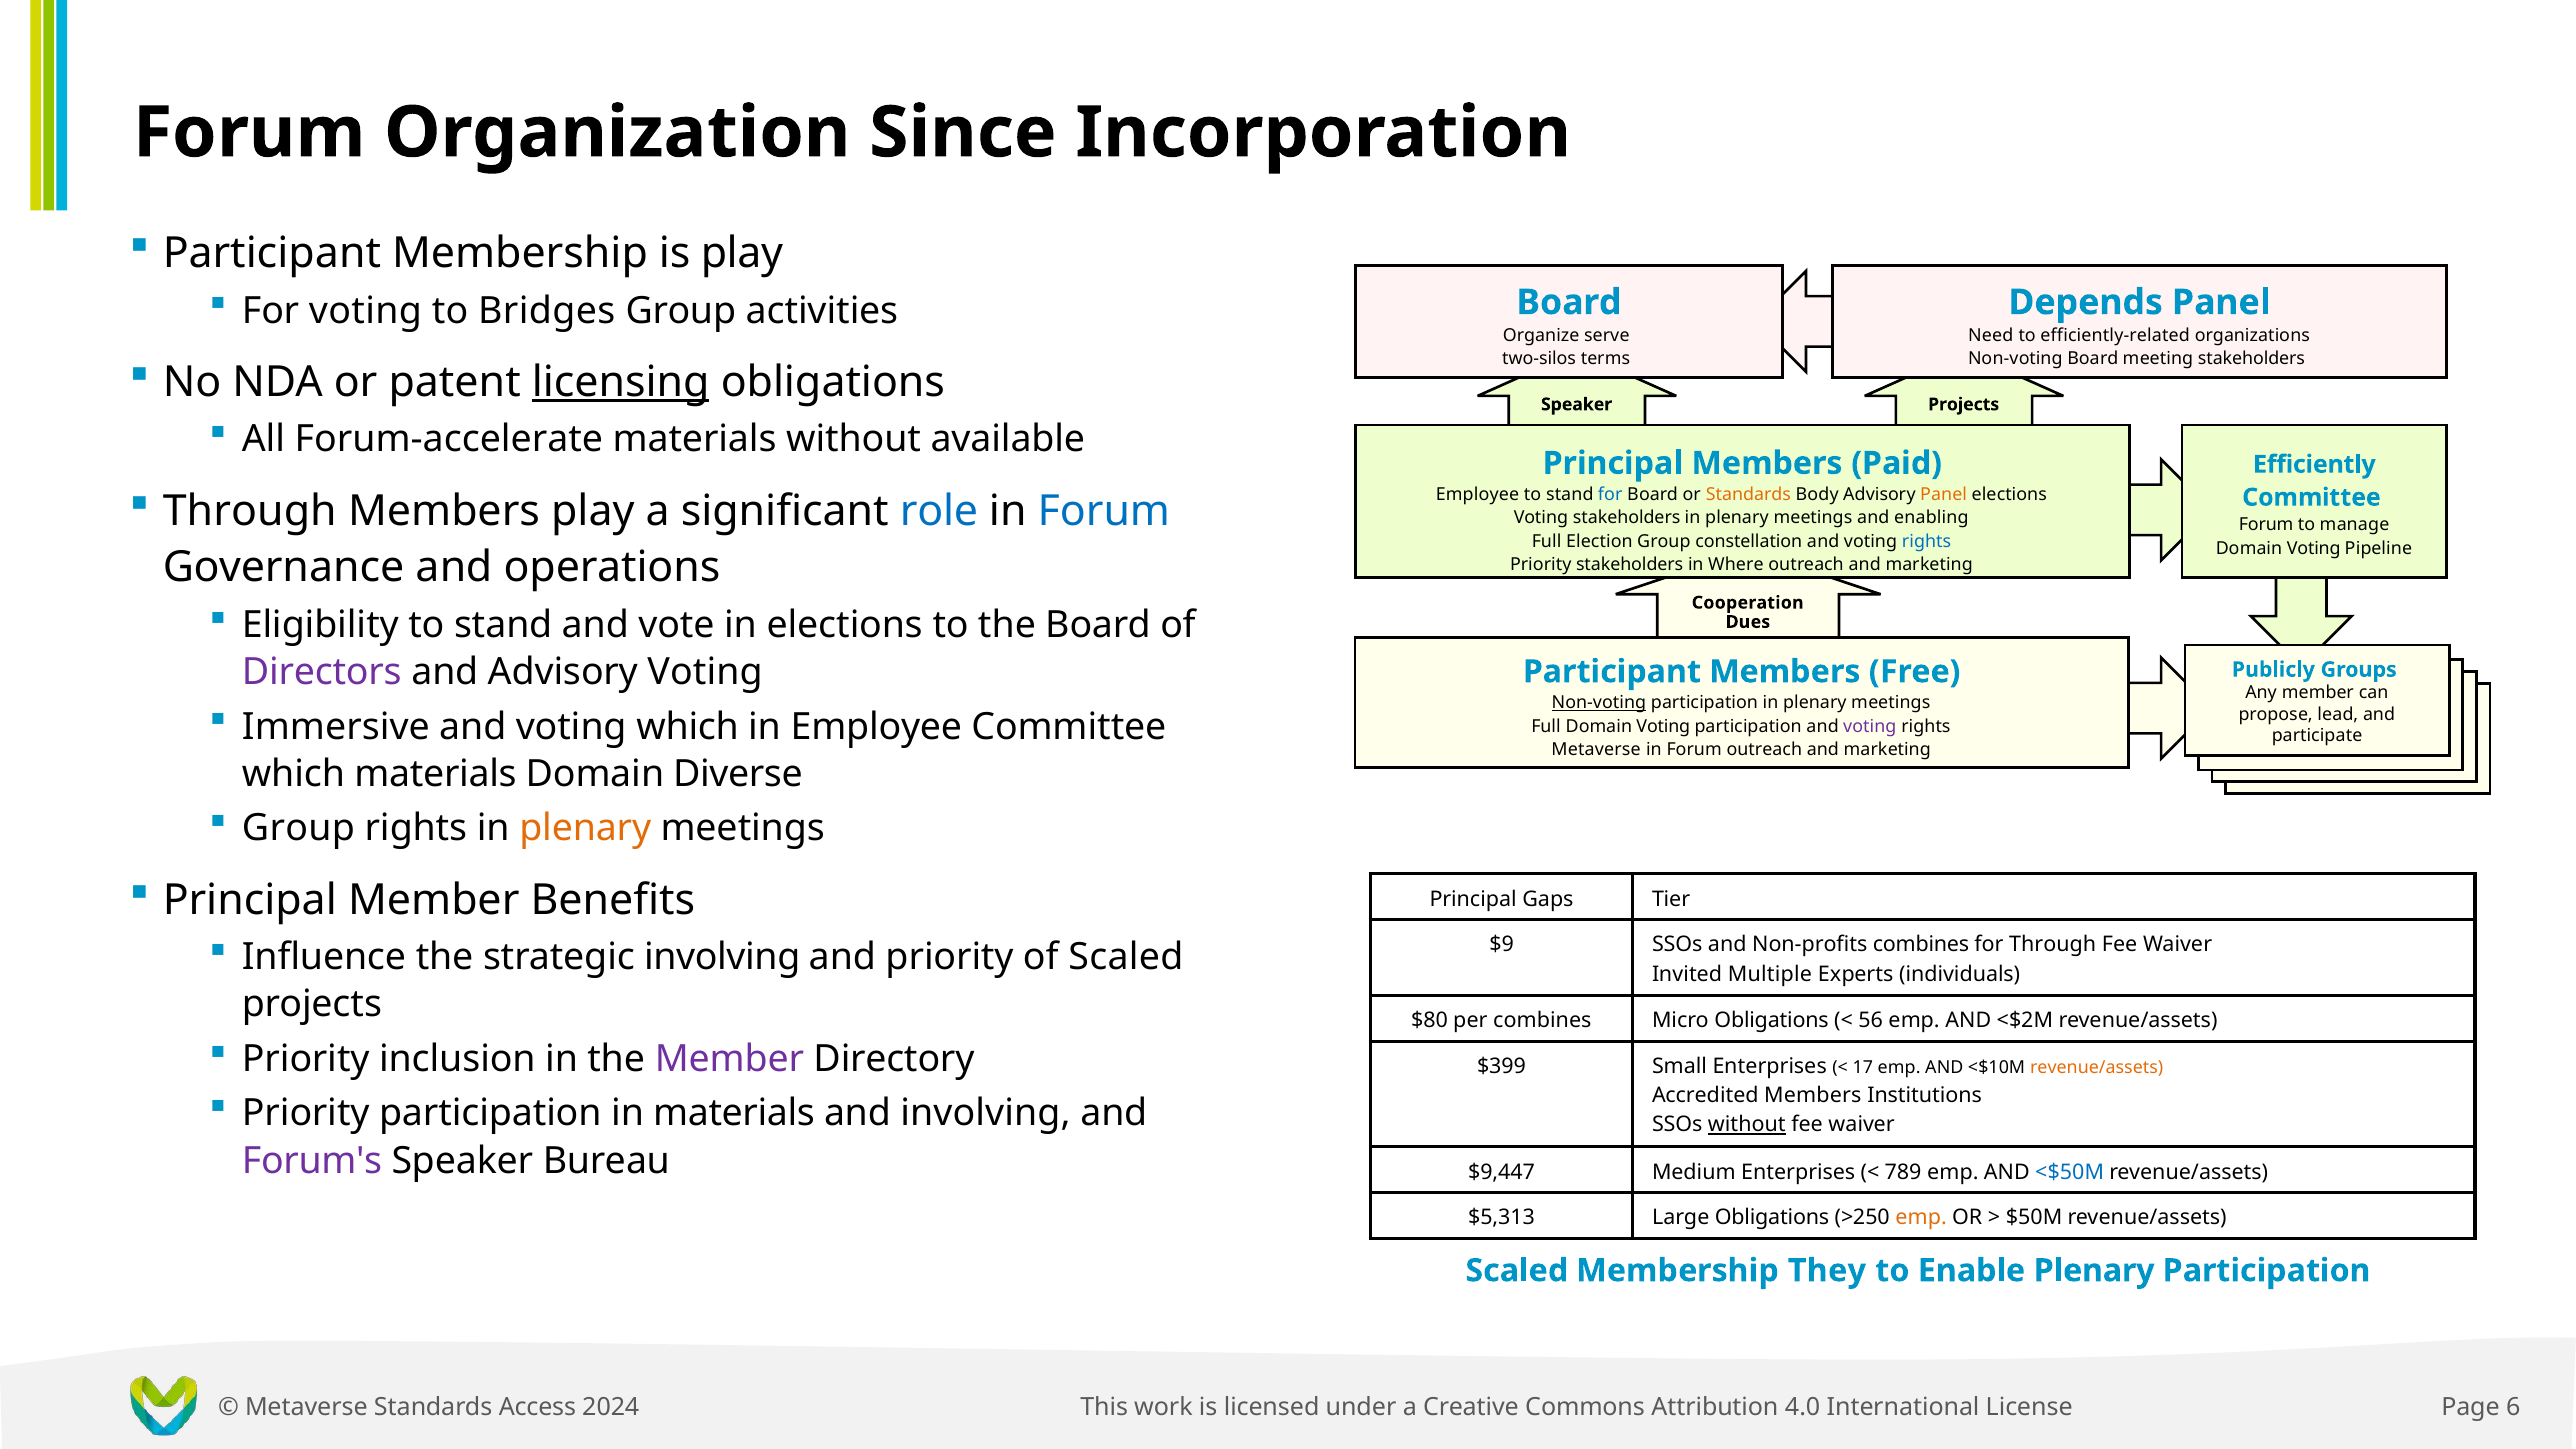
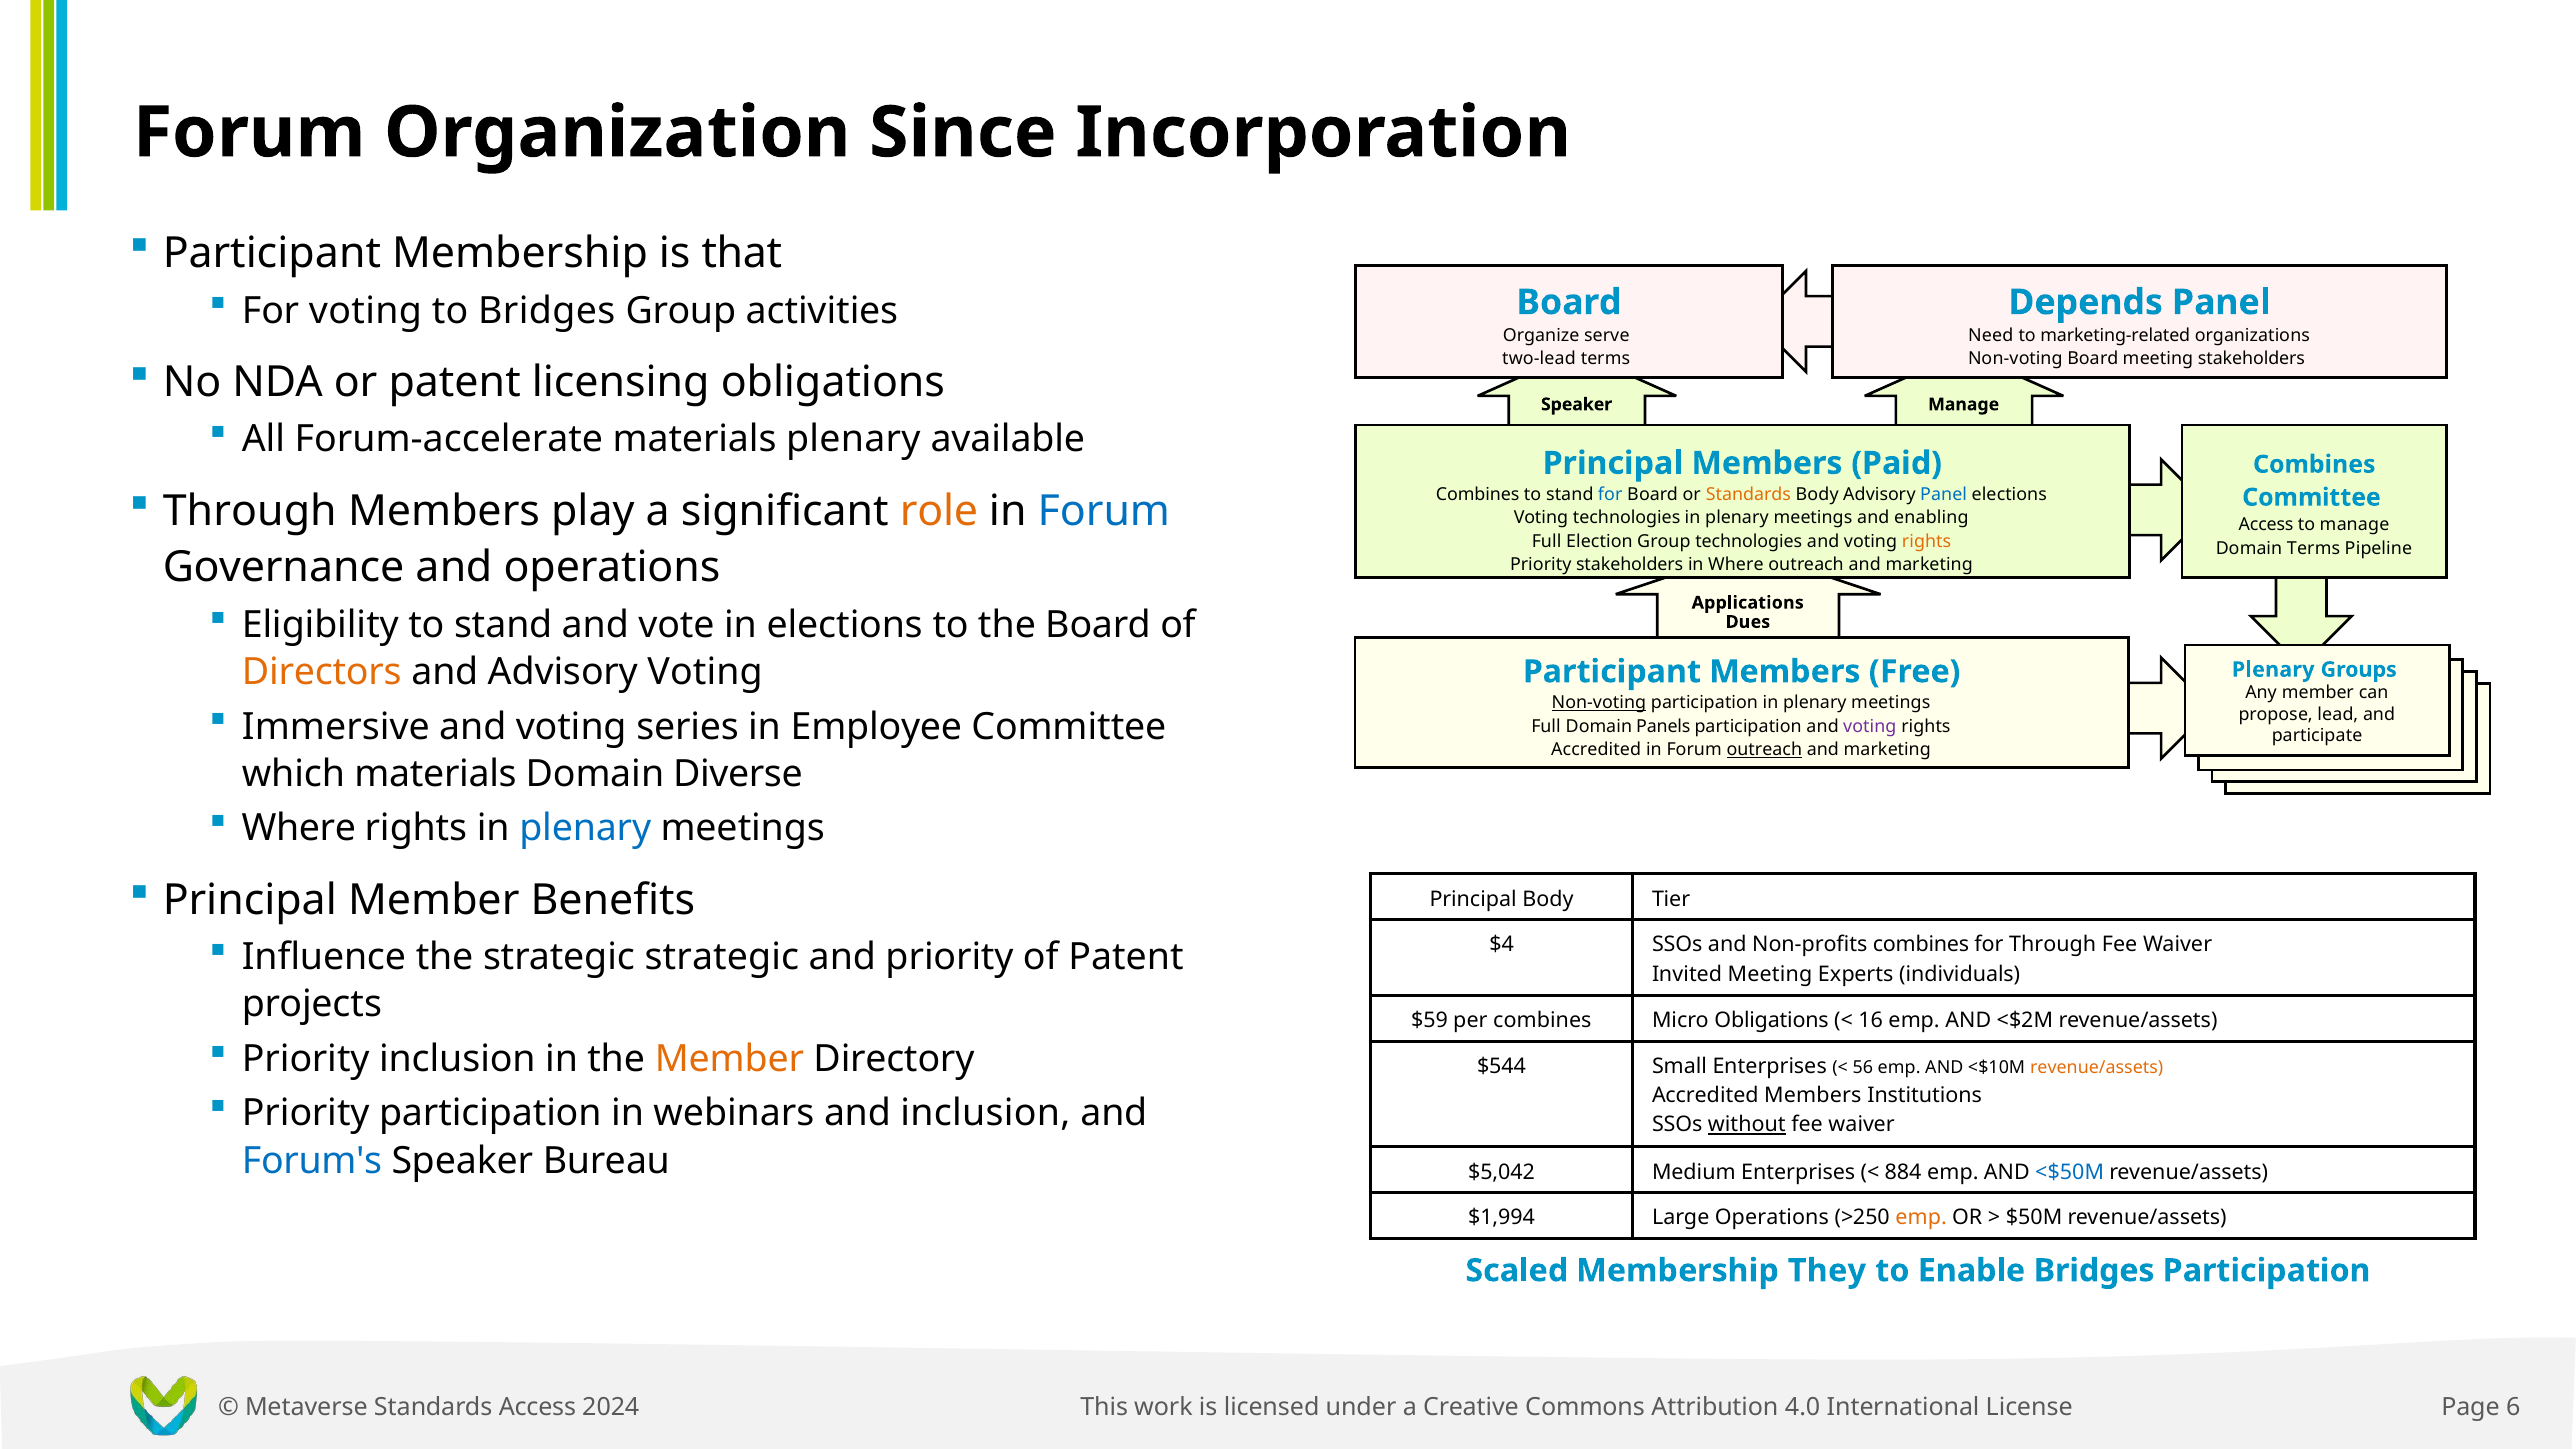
is play: play -> that (742, 253)
efficiently-related: efficiently-related -> marketing-related (2115, 335)
two-silos: two-silos -> two-lead (1539, 359)
licensing underline: present -> none (621, 382)
Projects: Projects -> Manage (1964, 404)
materials without: without -> plenary (853, 440)
Efficiently: Efficiently -> Combines (2314, 464)
role colour: blue -> orange (939, 511)
Employee: Employee -> Combines (1478, 495)
Panel colour: orange -> blue (1944, 495)
Voting stakeholders: stakeholders -> technologies (1627, 518)
Forum: Forum -> Access (2266, 525)
Group constellation: constellation -> technologies (1749, 542)
rights colour: blue -> orange (1927, 542)
Voting: Voting -> Terms (2314, 548)
Cooperation: Cooperation -> Applications (1748, 603)
Directors colour: purple -> orange (322, 672)
Publicly: Publicly -> Plenary (2273, 670)
voting which: which -> series (688, 727)
Full Domain Voting: Voting -> Panels (1663, 726)
Metaverse: Metaverse -> Accredited (1596, 750)
outreach underline: none -> present (1764, 750)
Group: Group -> Where (299, 828)
plenary colour: orange -> blue (585, 828)
Principal Gaps: Gaps -> Body (1548, 899)
strategic involving: involving -> strategic (722, 957)
of Scaled: Scaled -> Patent (1126, 957)
$9: $9 -> $4 (1502, 945)
Invited Multiple: Multiple -> Meeting (1770, 974)
$80: $80 -> $59 (1430, 1021)
56: 56 -> 16 (1871, 1021)
Member colour: purple -> orange (729, 1059)
$399: $399 -> $544 (1502, 1067)
17: 17 -> 56 (1863, 1068)
in materials: materials -> webinars (734, 1114)
and involving: involving -> inclusion (985, 1114)
Forum's colour: purple -> blue (312, 1161)
$9,447: $9,447 -> $5,042 (1501, 1172)
789: 789 -> 884 (1903, 1172)
$5,313: $5,313 -> $1,994 (1501, 1218)
Large Obligations: Obligations -> Operations (1772, 1218)
Enable Plenary: Plenary -> Bridges (2094, 1271)
